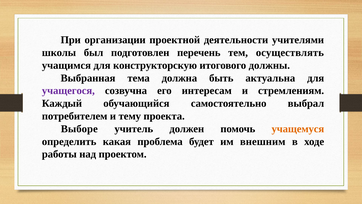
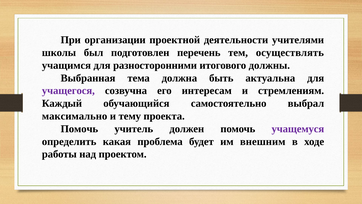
конструкторскую: конструкторскую -> разносторонними (155, 65)
потребителем: потребителем -> максимально (75, 116)
Выборе: Выборе -> Помочь (79, 129)
учащемуся colour: orange -> purple (298, 129)
